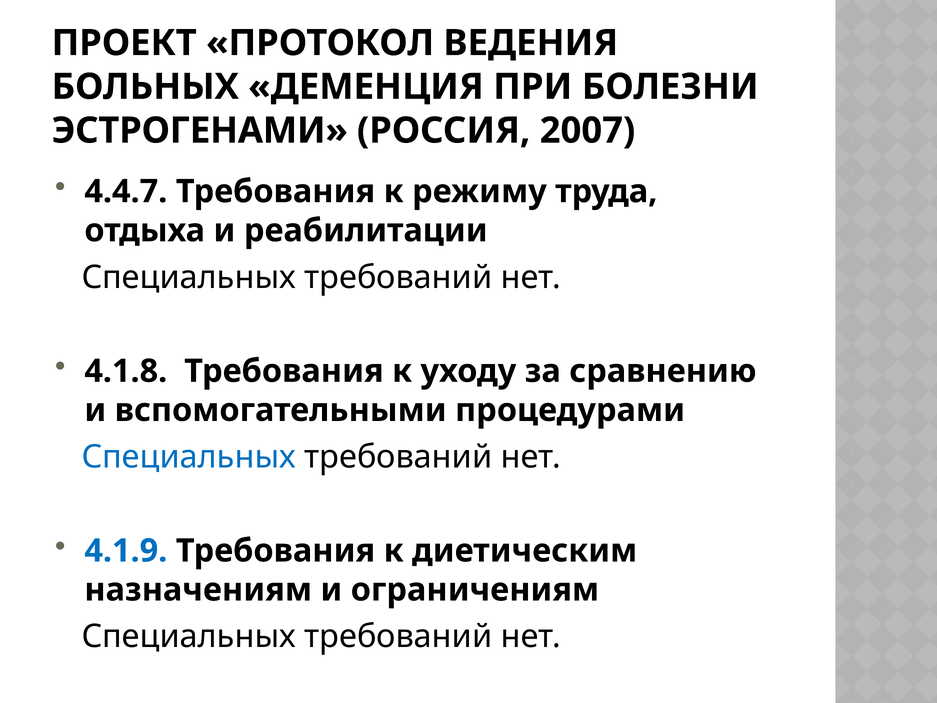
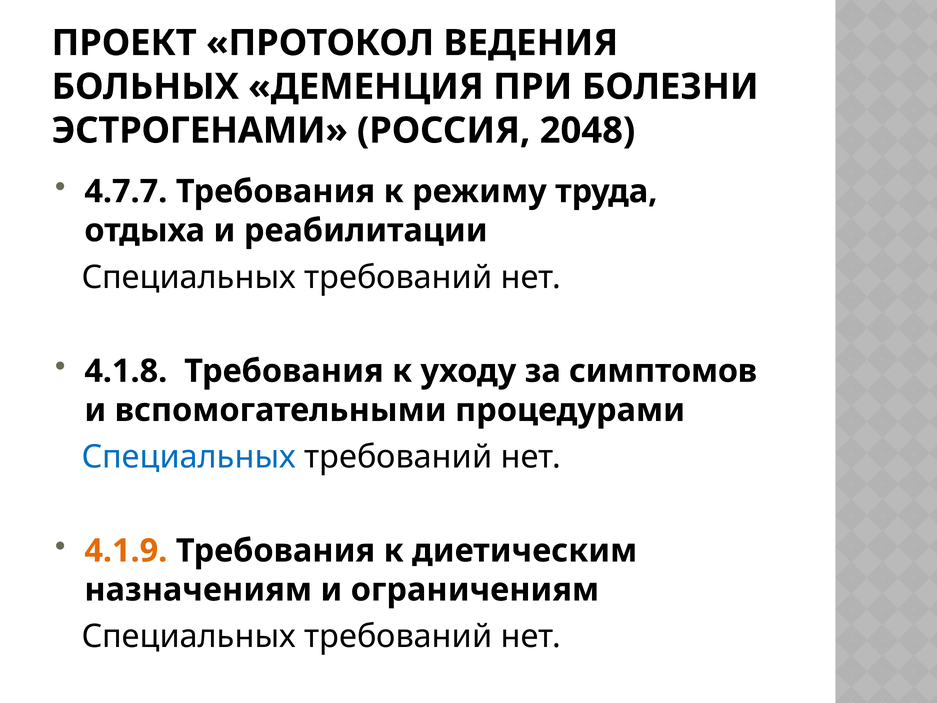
2007: 2007 -> 2048 (588, 131)
4.4.7: 4.4.7 -> 4.7.7 (126, 191)
сравнению: сравнению -> симптомов (663, 371)
4.1.9 colour: blue -> orange (126, 551)
